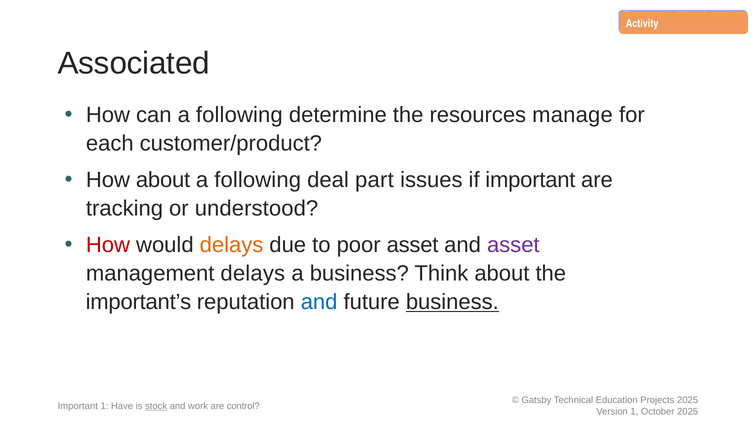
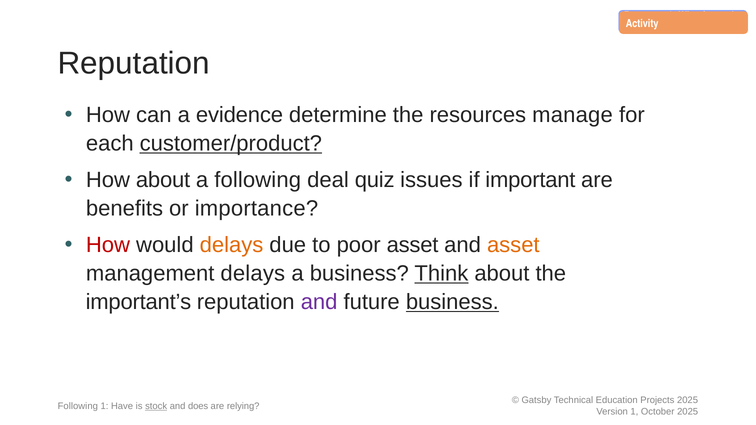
Associated: Associated -> Reputation (134, 64)
can a following: following -> evidence (240, 115)
customer/product underline: none -> present (231, 144)
part: part -> quiz (375, 180)
tracking: tracking -> benefits (125, 209)
understood: understood -> importance (256, 209)
asset colour: purple -> orange (513, 245)
Think underline: none -> present (441, 274)
and colour: blue -> purple (319, 302)
Important: Important -> Following (78, 407)
work: work -> does (198, 407)
control: control -> relying (243, 407)
